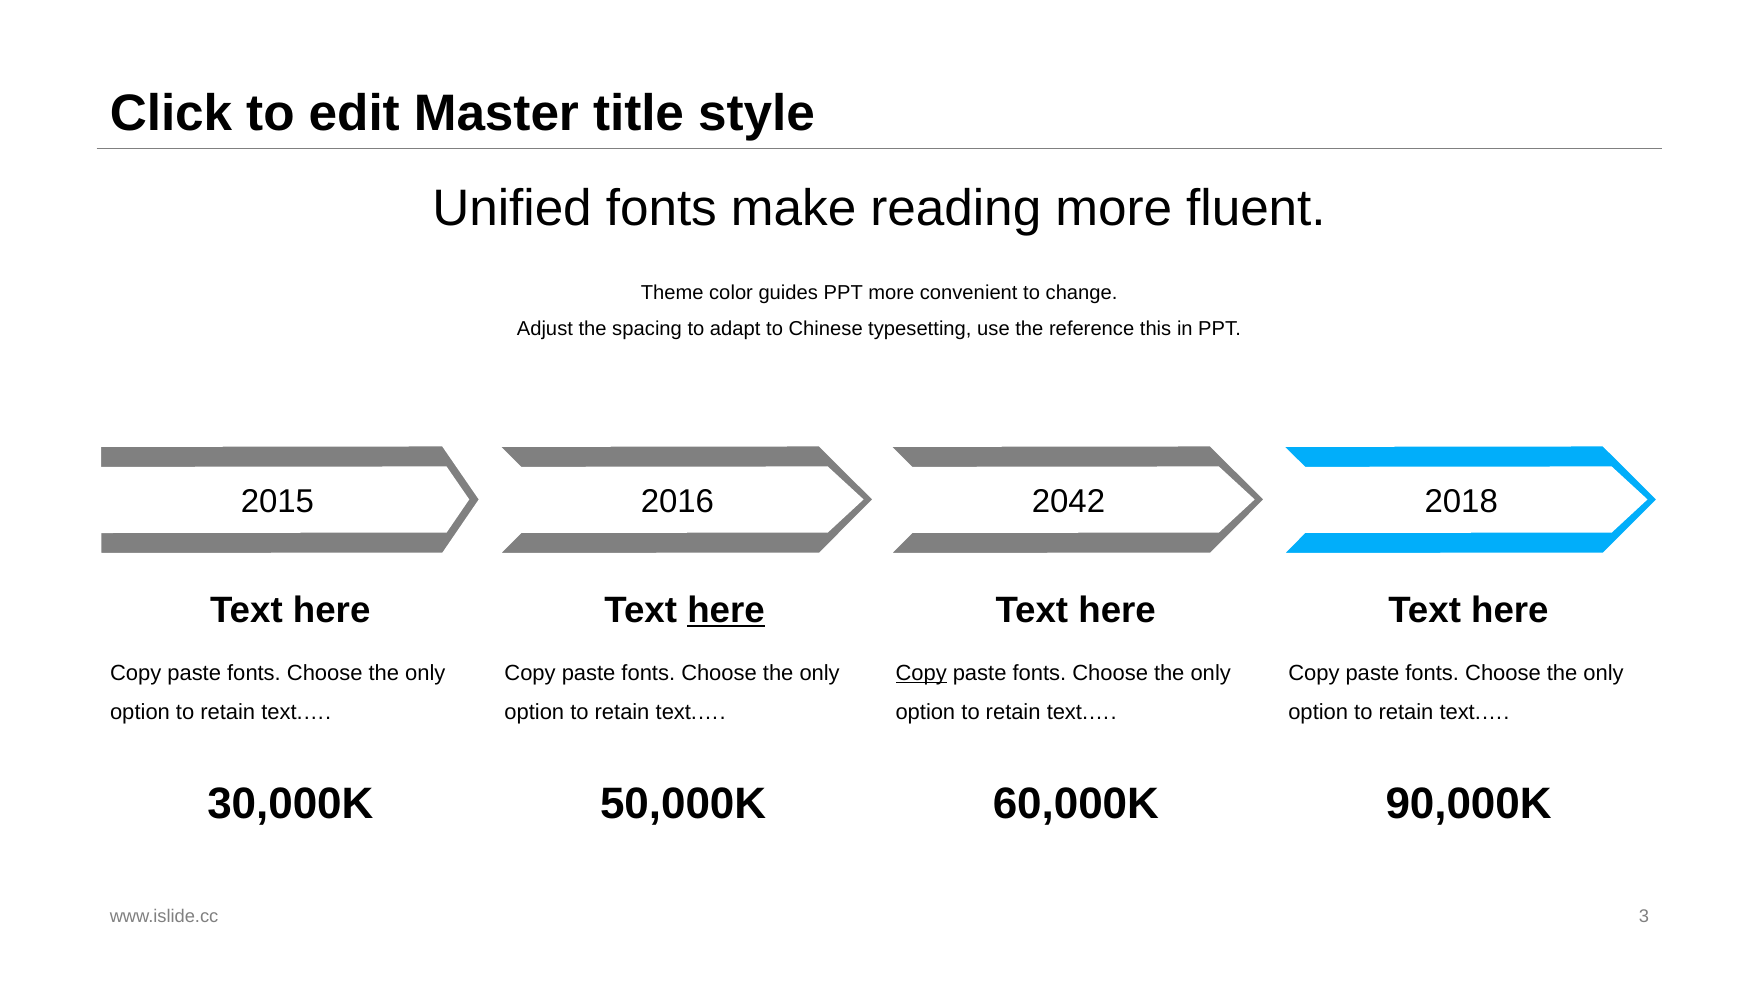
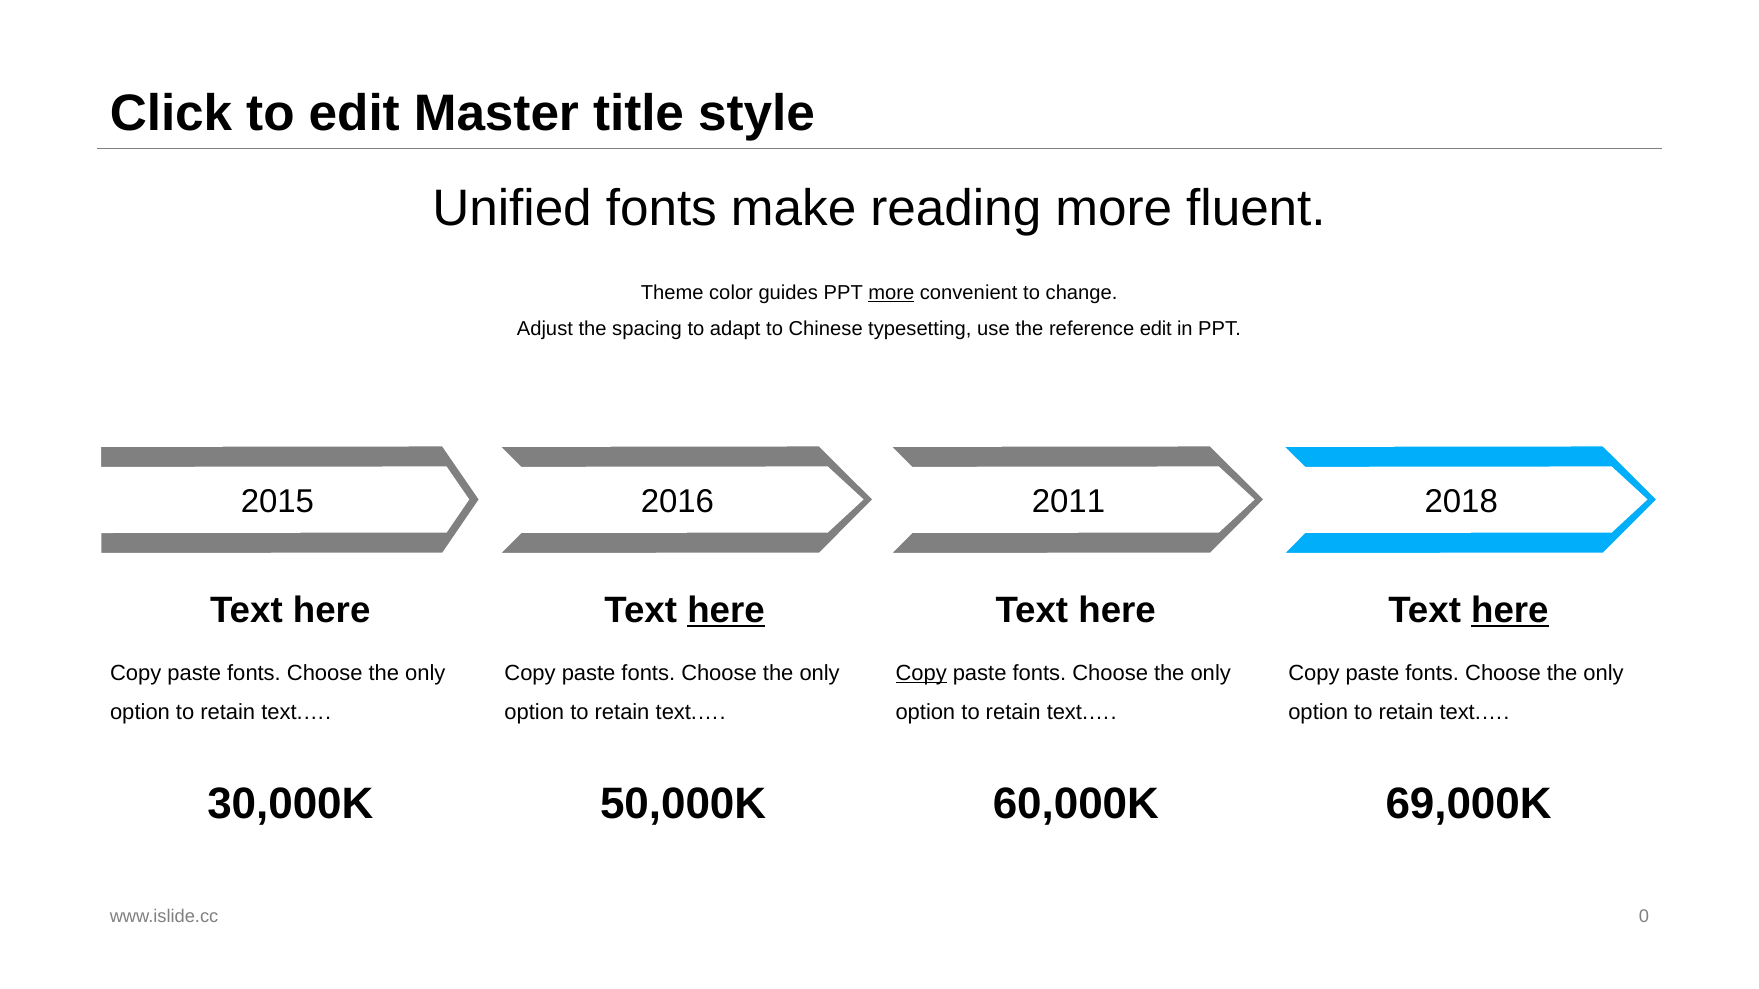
more underline: none -> present (891, 293)
reference this: this -> edit (1156, 329)
2042: 2042 -> 2011 (1068, 502)
here underline: none -> present (1510, 610)
90,000K: 90,000K -> 69,000K (1469, 805)
3: 3 -> 0 (1644, 916)
